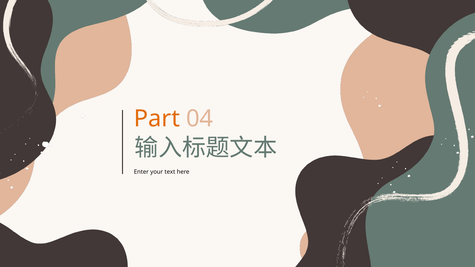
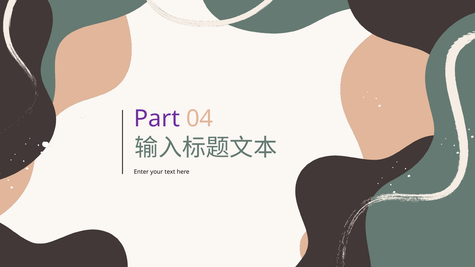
Part colour: orange -> purple (157, 119)
